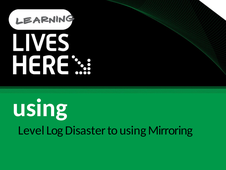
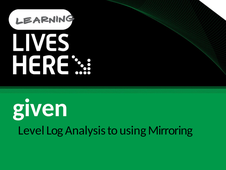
using: using -> given (40, 108)
Disaster: Disaster -> Analysis (85, 130)
